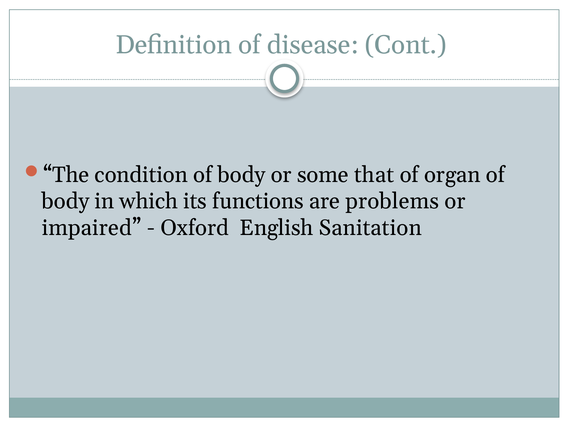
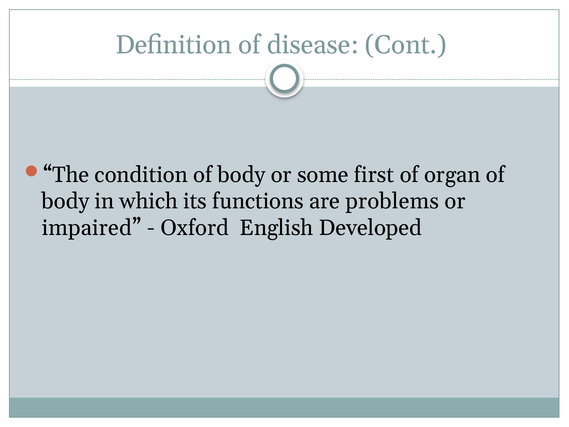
that: that -> first (374, 175)
Sanitation: Sanitation -> Developed (370, 228)
